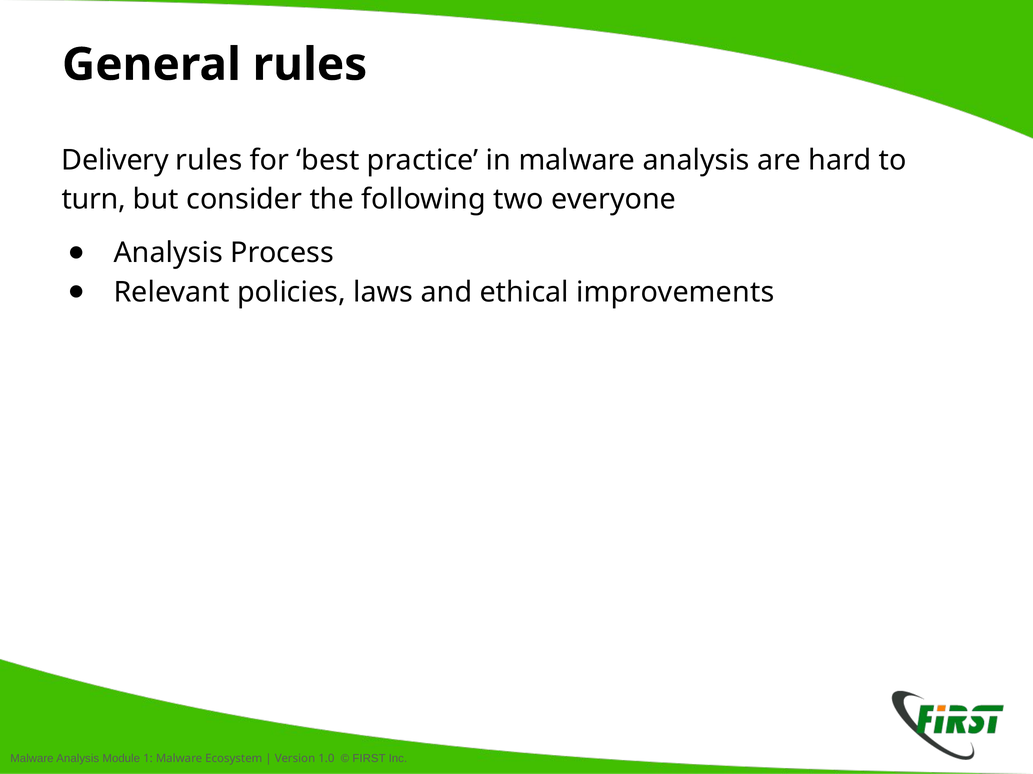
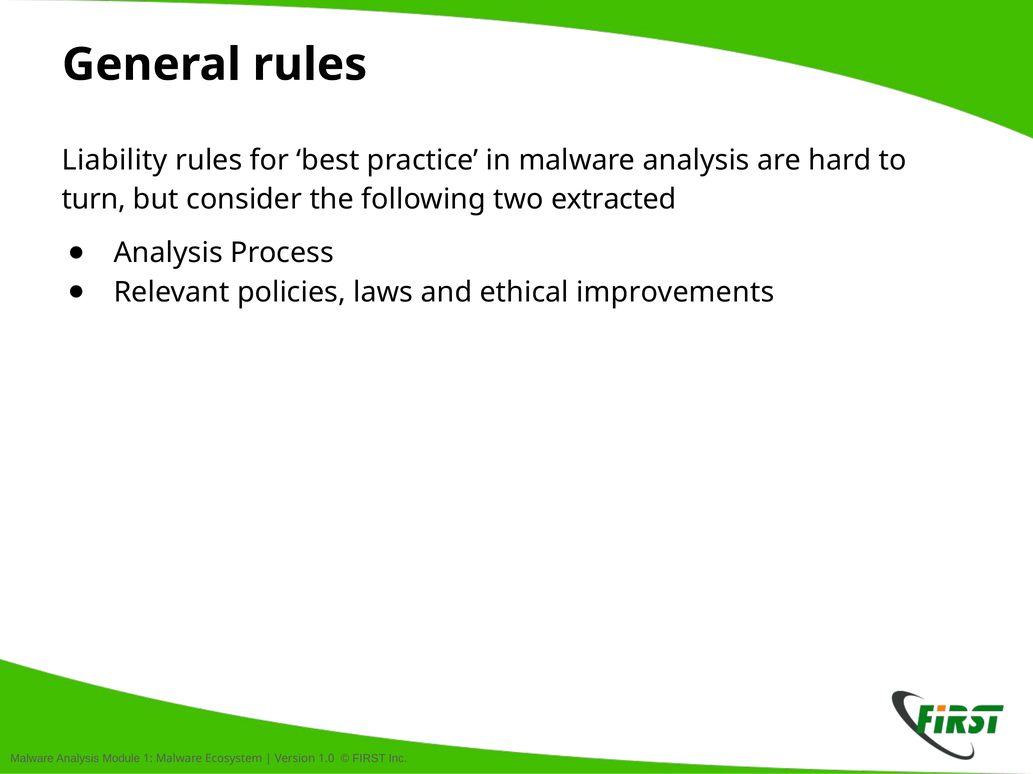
Delivery: Delivery -> Liability (115, 160)
everyone: everyone -> extracted (614, 200)
